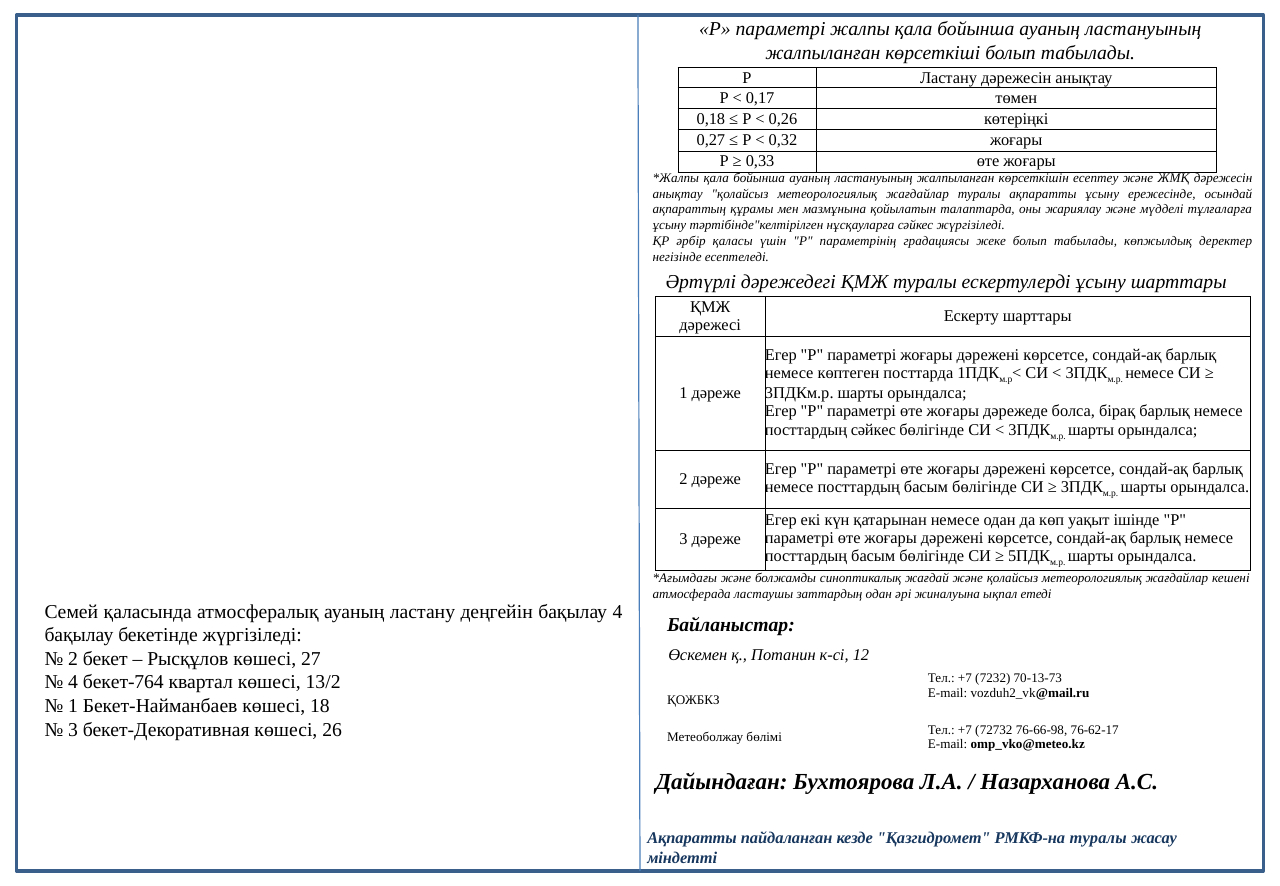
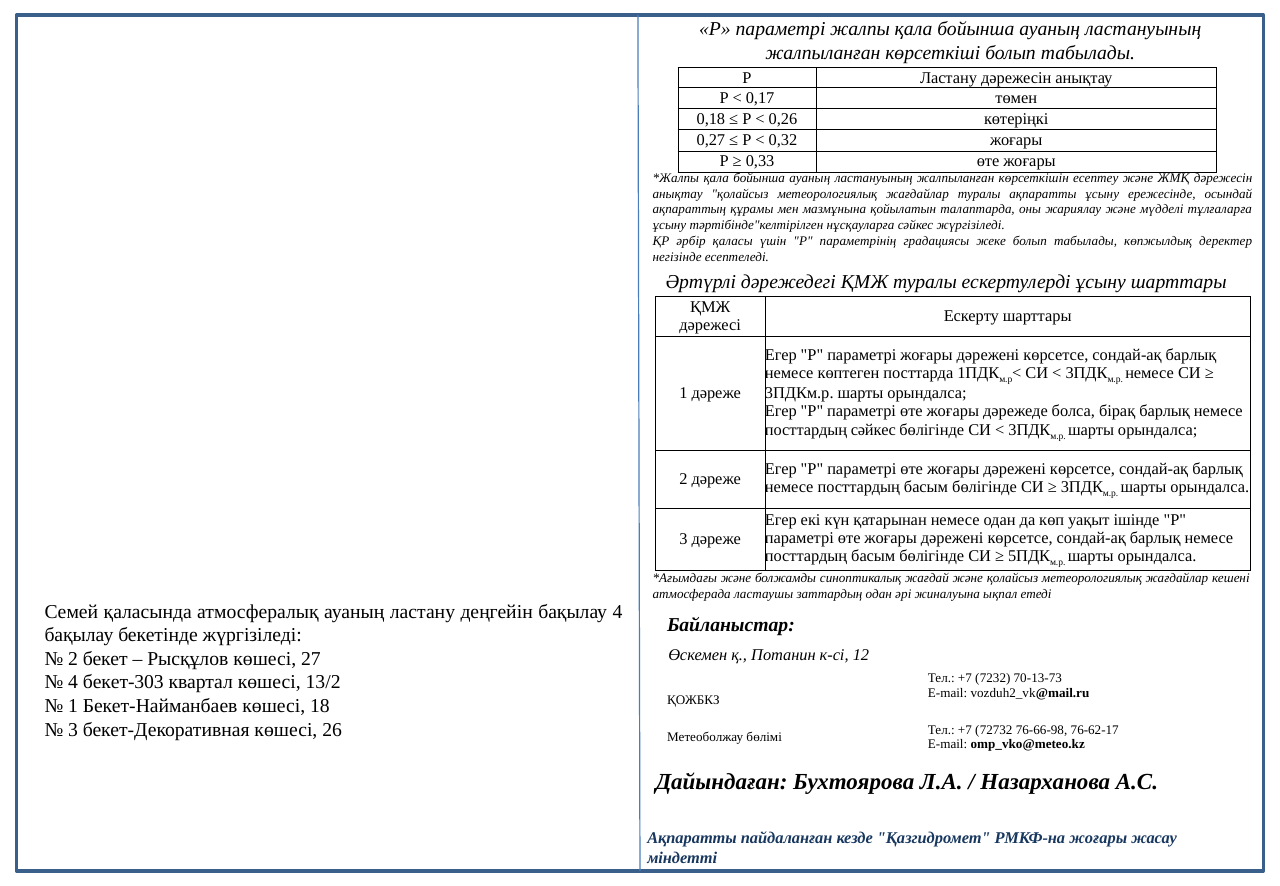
бекет-764: бекет-764 -> бекет-303 (123, 683)
РМКФ-на туралы: туралы -> жоғары (1098, 838)
